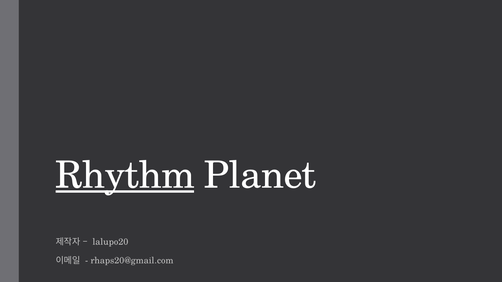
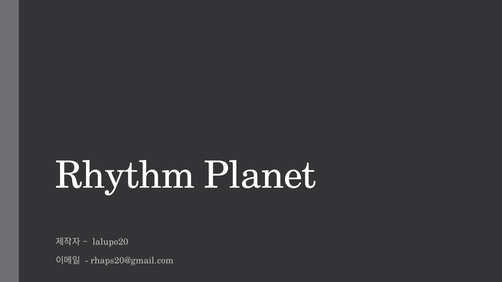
Rhythm underline: present -> none (125, 176)
